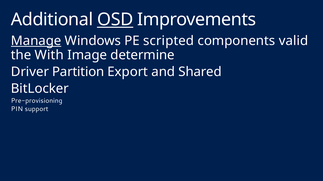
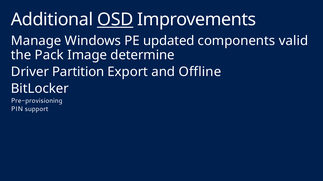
Manage underline: present -> none (36, 41)
scripted: scripted -> updated (169, 41)
With: With -> Pack (49, 55)
Shared: Shared -> Offline (200, 72)
